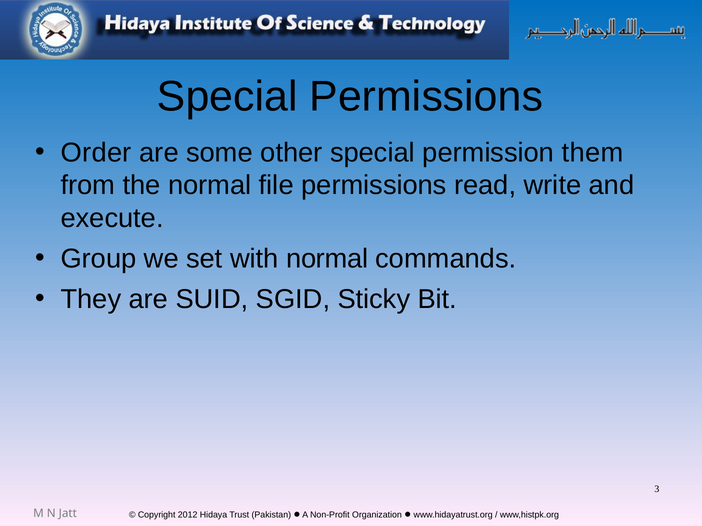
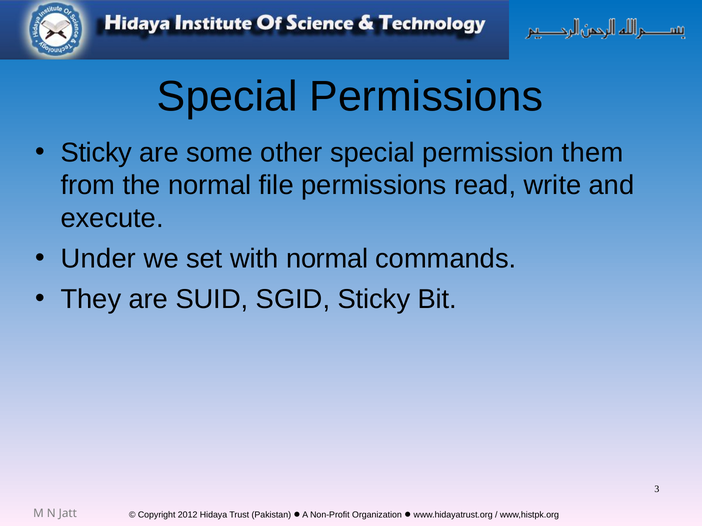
Order: Order -> Sticky (96, 153)
Group: Group -> Under (98, 259)
